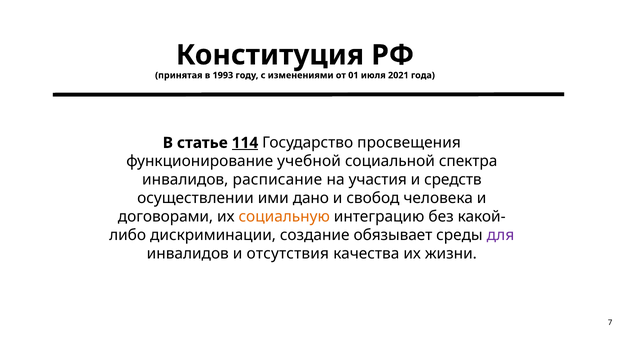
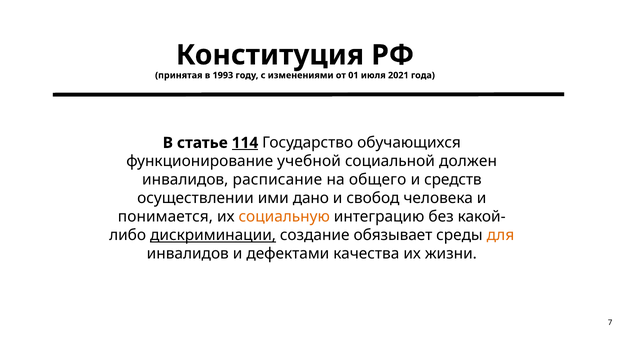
просвещения: просвещения -> обучающихся (409, 143)
спектра: спектра -> должен (468, 161)
участия: участия -> общего (378, 180)
договорами: договорами -> понимается (165, 217)
дискриминации underline: none -> present (213, 235)
для colour: purple -> orange (500, 235)
отсутствия: отсутствия -> дефектами (288, 254)
